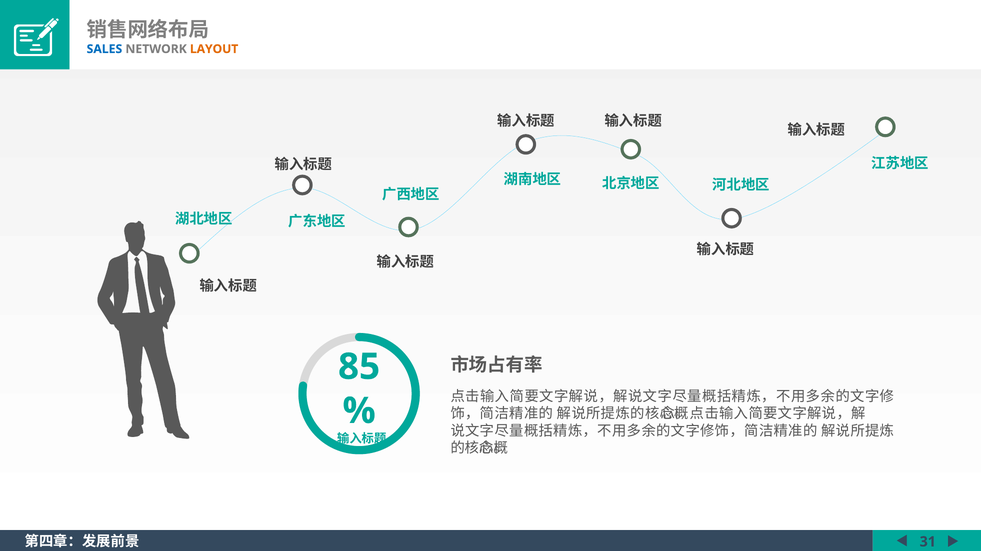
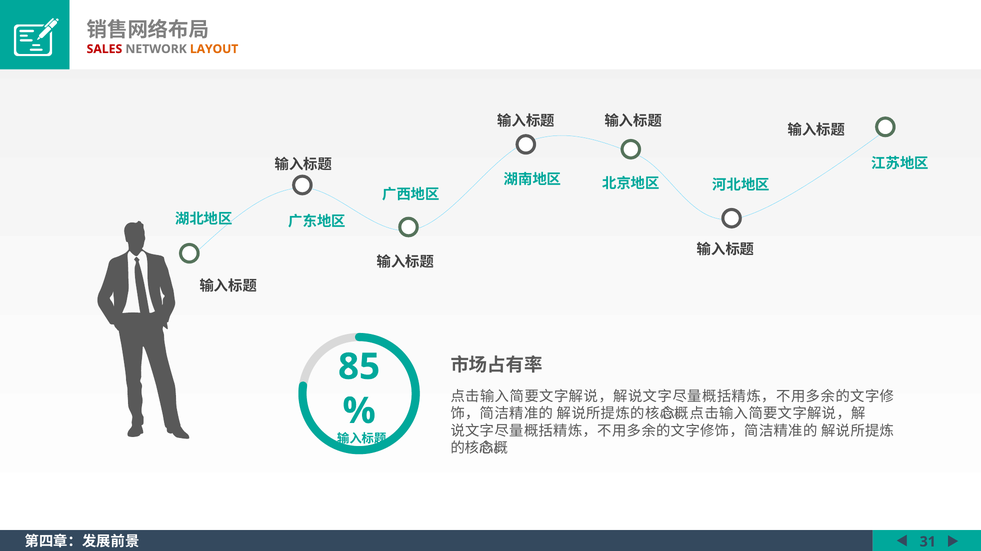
SALES colour: blue -> red (104, 49)
